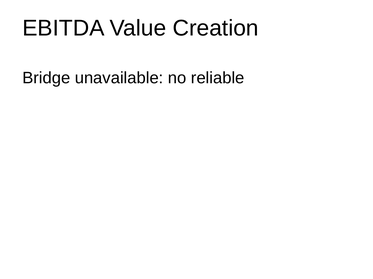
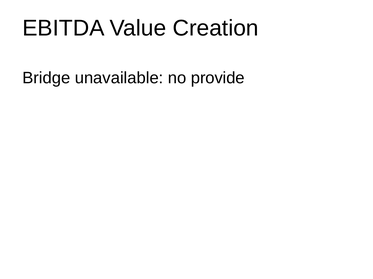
reliable: reliable -> provide (218, 78)
